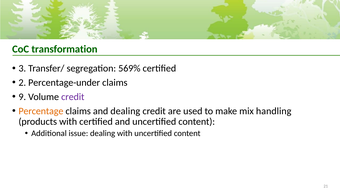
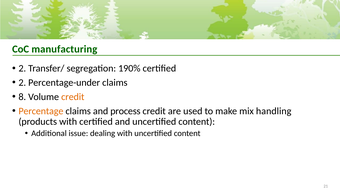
transformation: transformation -> manufacturing (64, 49)
3: 3 -> 2 (22, 68)
569%: 569% -> 190% (129, 68)
9: 9 -> 8 (22, 97)
credit colour: purple -> orange (73, 97)
and dealing: dealing -> process (125, 111)
